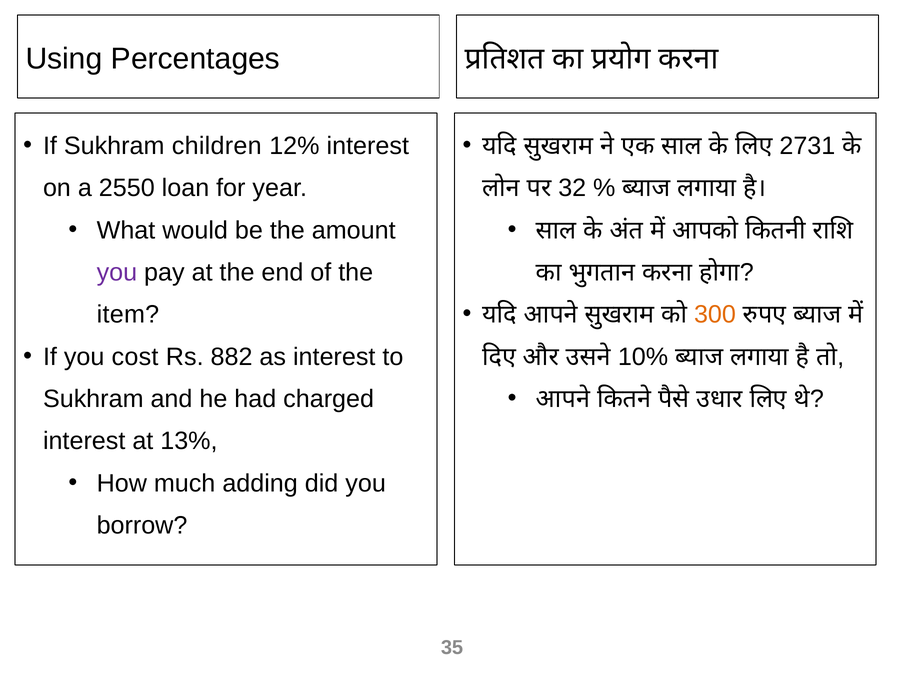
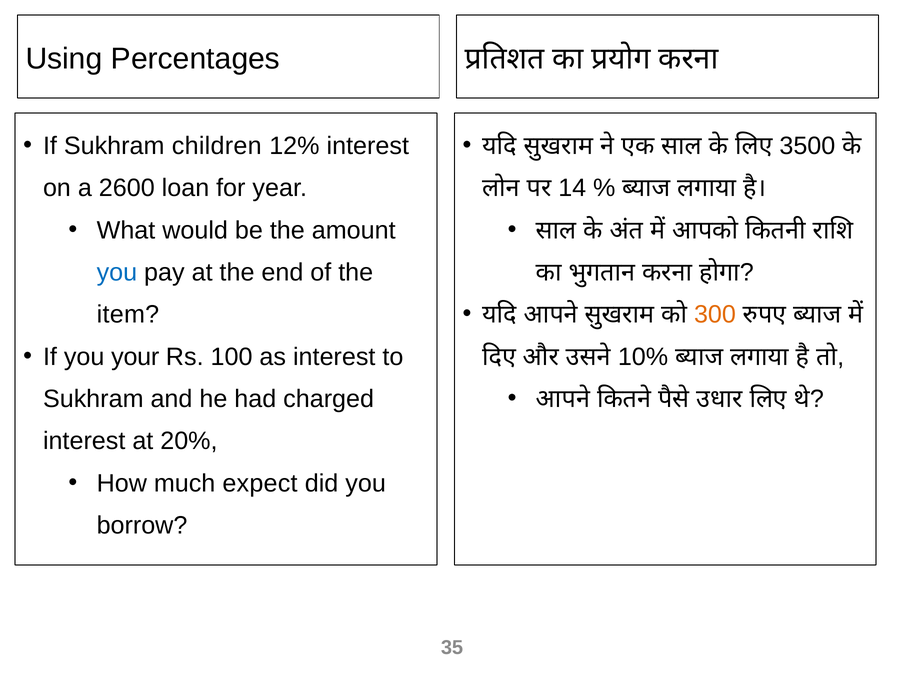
2731: 2731 -> 3500 (807, 146)
2550: 2550 -> 2600 (127, 188)
32: 32 -> 14 (572, 188)
you colour: purple -> blue (117, 272)
cost: cost -> your (135, 357)
882: 882 -> 100 (232, 357)
13%: 13% -> 20% (189, 441)
adding: adding -> expect (260, 483)
